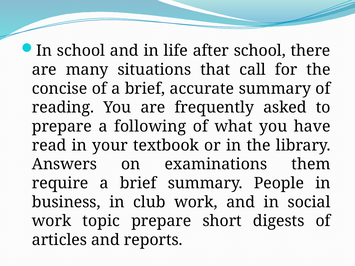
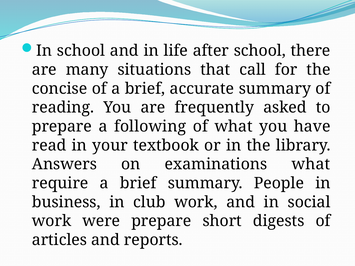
examinations them: them -> what (311, 164)
topic: topic -> were (101, 221)
